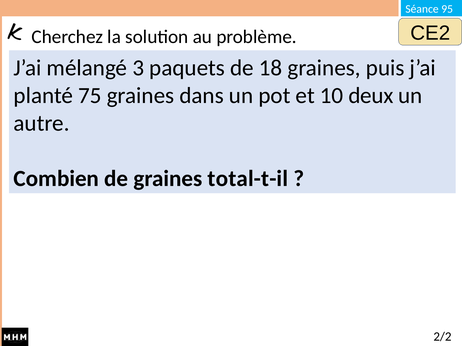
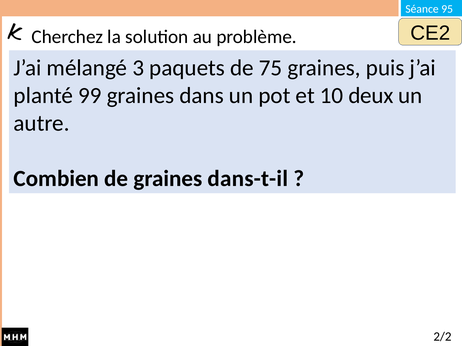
18: 18 -> 75 (271, 68)
75: 75 -> 99 (90, 96)
total-t-il: total-t-il -> dans-t-il (248, 179)
